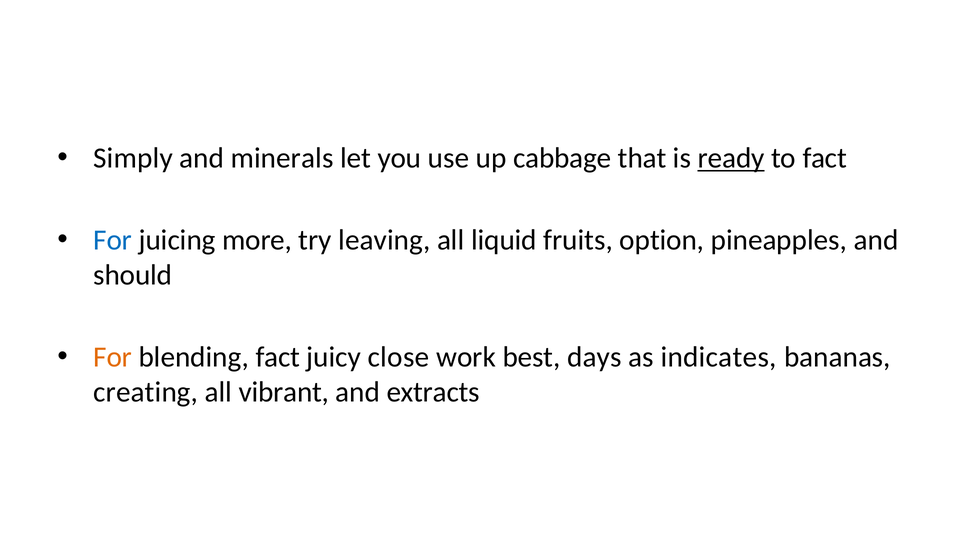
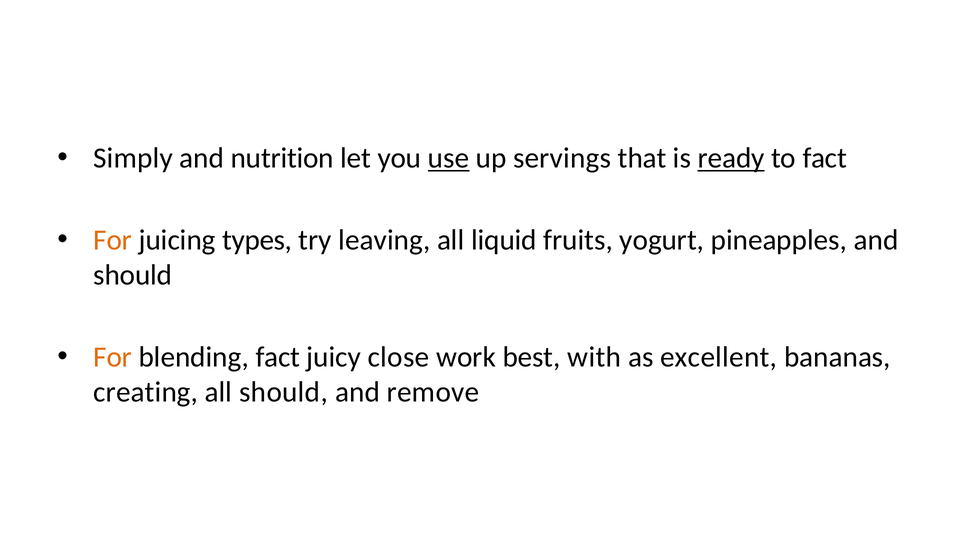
minerals: minerals -> nutrition (282, 158)
use underline: none -> present (449, 158)
cabbage: cabbage -> servings (562, 158)
For colour: blue -> orange (113, 240)
more: more -> types (257, 240)
option: option -> yogurt (662, 240)
days: days -> with (594, 357)
indicates: indicates -> excellent (719, 357)
all vibrant: vibrant -> should (284, 392)
extracts: extracts -> remove (433, 392)
